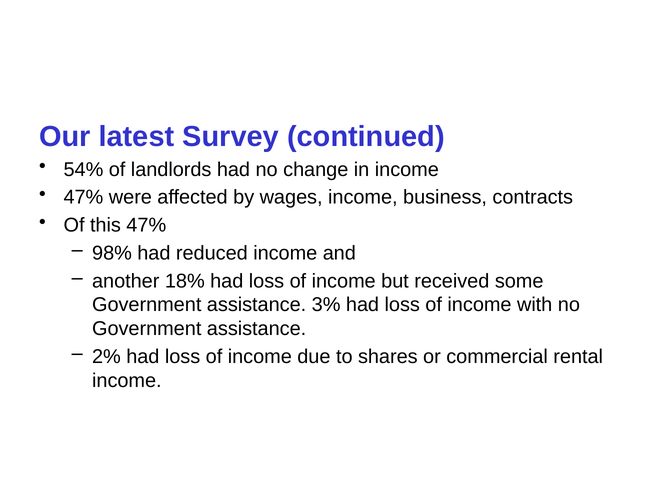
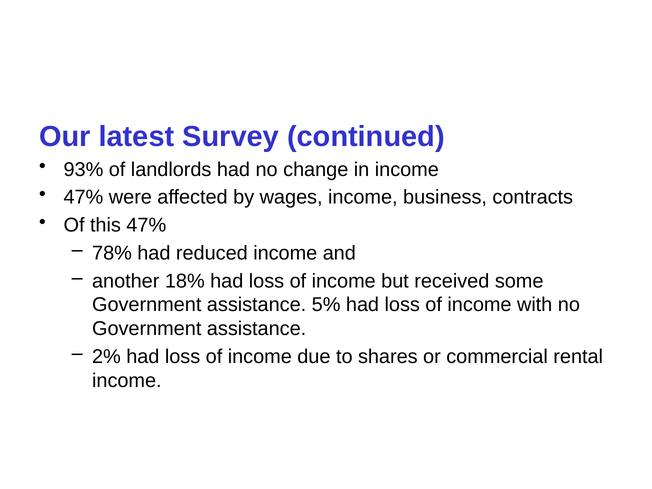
54%: 54% -> 93% (83, 169)
98%: 98% -> 78% (112, 253)
3%: 3% -> 5% (326, 305)
